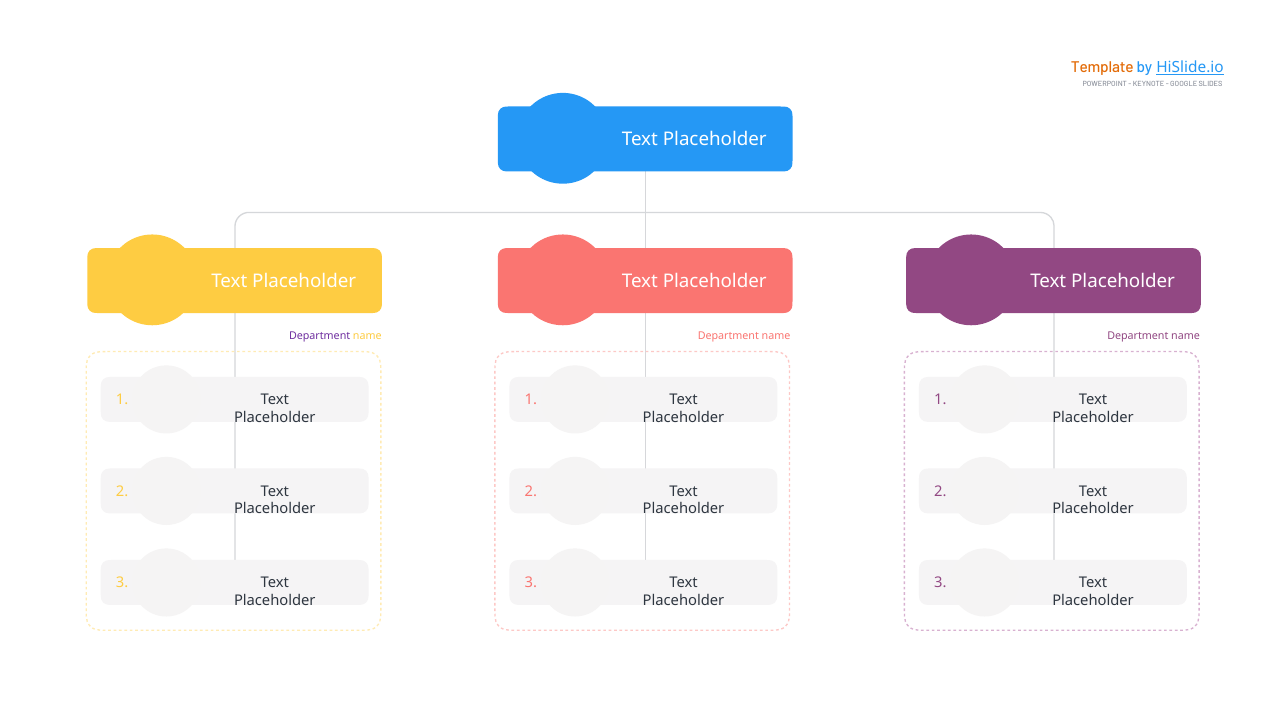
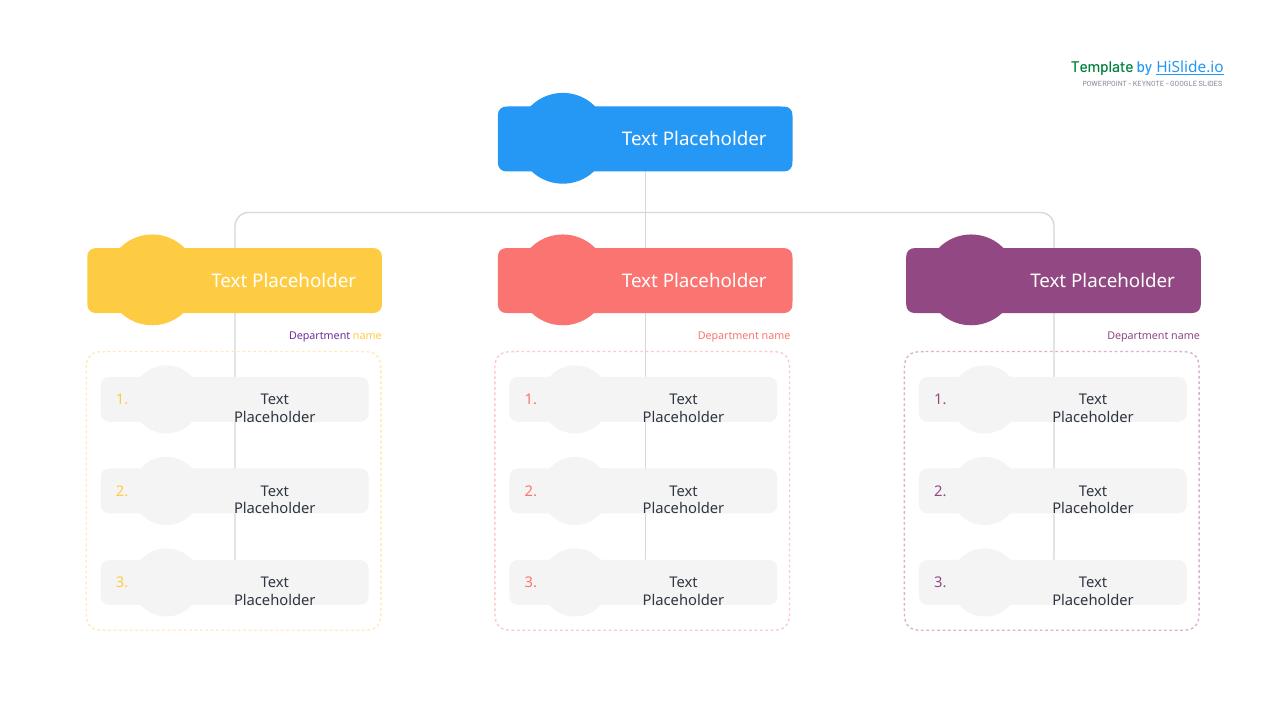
Template colour: orange -> green (1102, 67)
